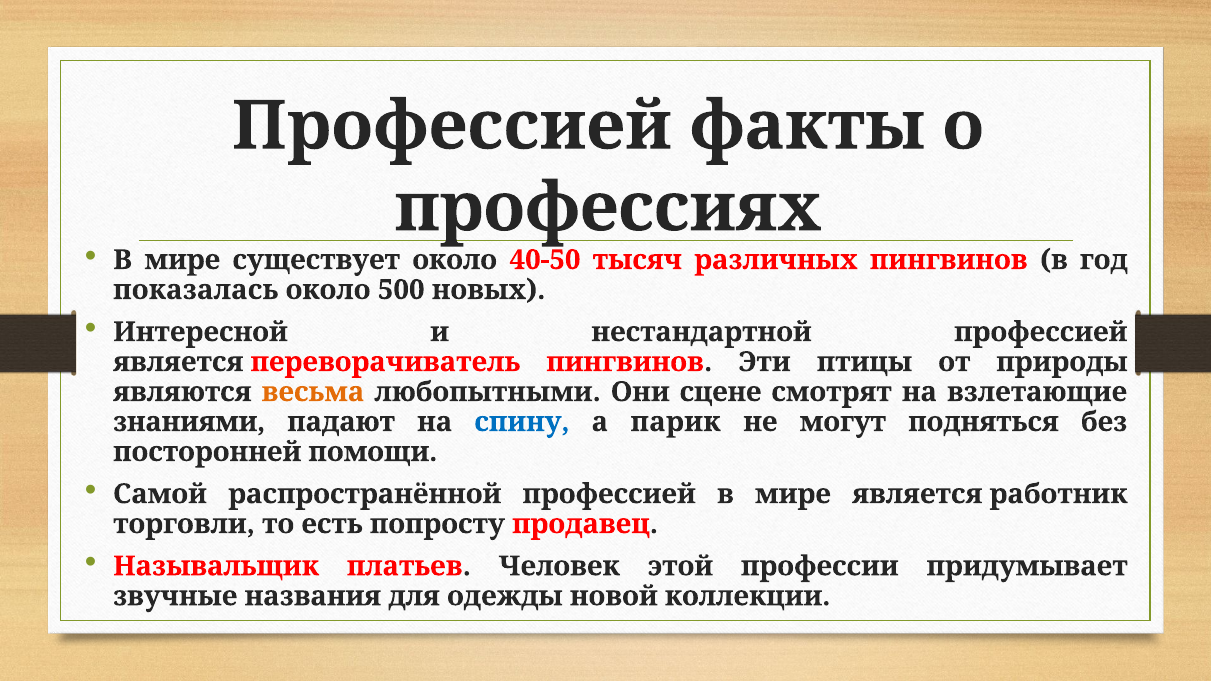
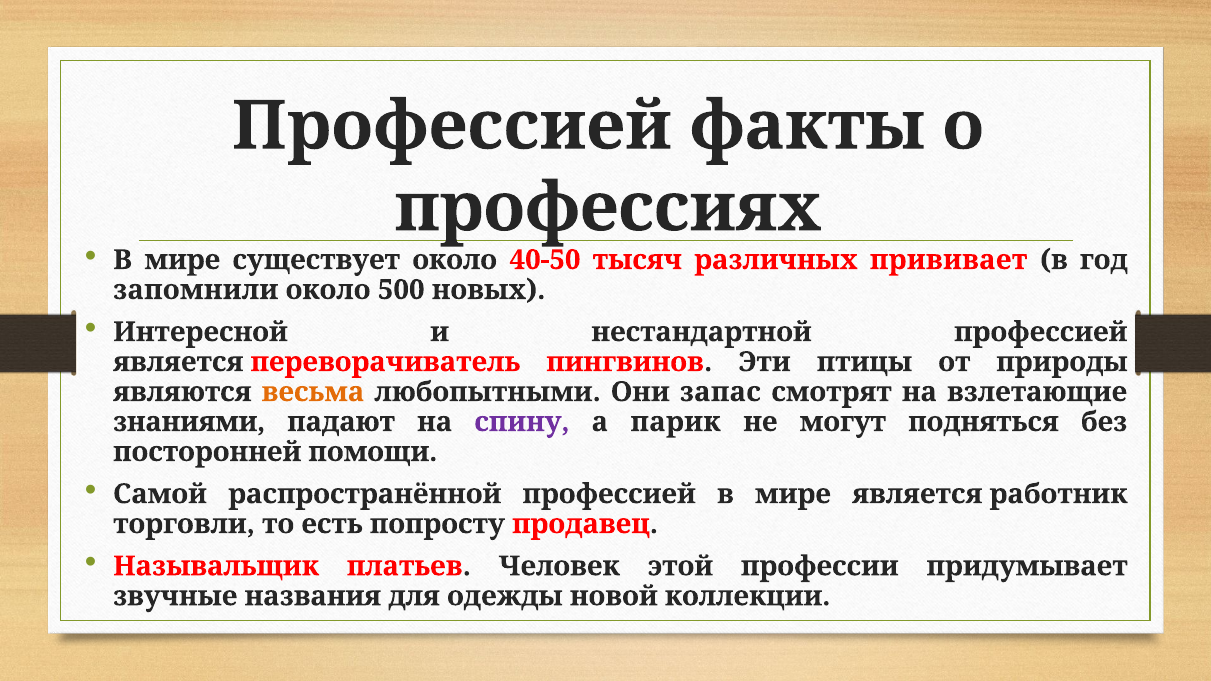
различных пингвинов: пингвинов -> прививает (949, 260)
показалась: показалась -> запомнили (196, 290)
сцене: сцене -> запас (720, 392)
спину colour: blue -> purple (522, 422)
